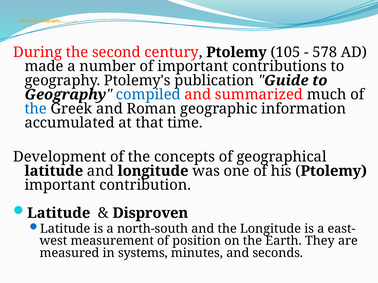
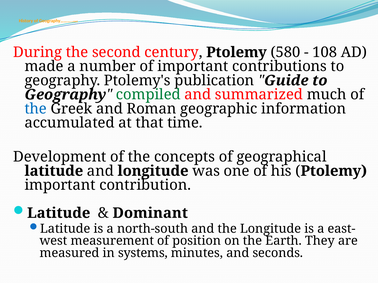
105: 105 -> 580 (285, 52)
578: 578 -> 108 (325, 52)
compiled colour: blue -> green (148, 95)
Disproven: Disproven -> Dominant (150, 213)
